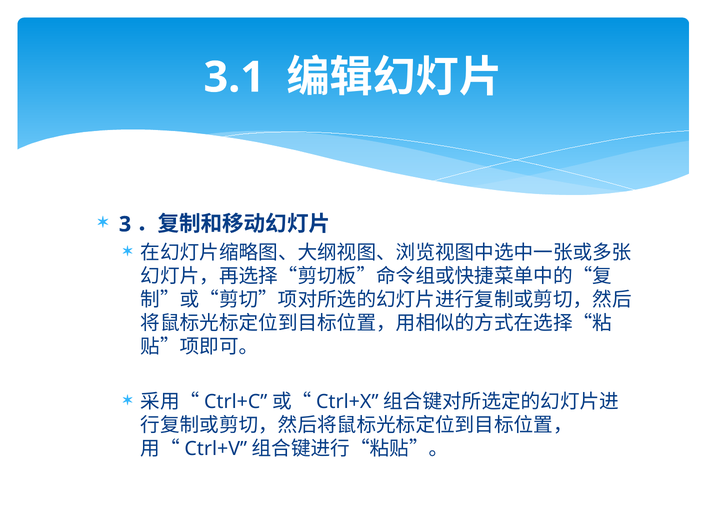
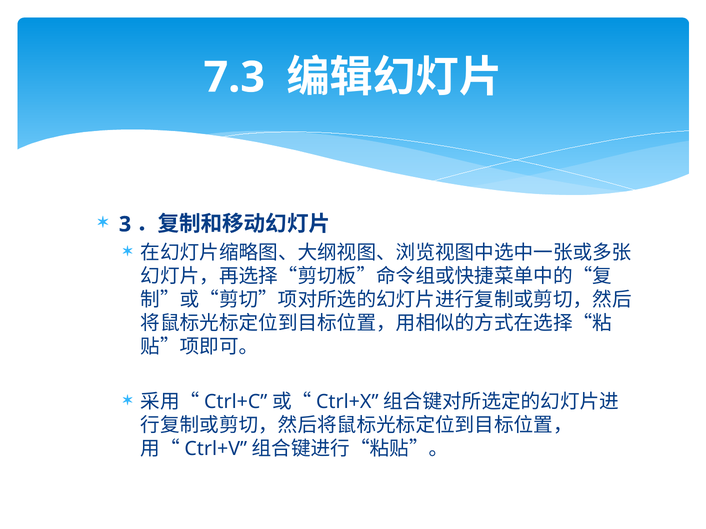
3.1: 3.1 -> 7.3 (234, 77)
